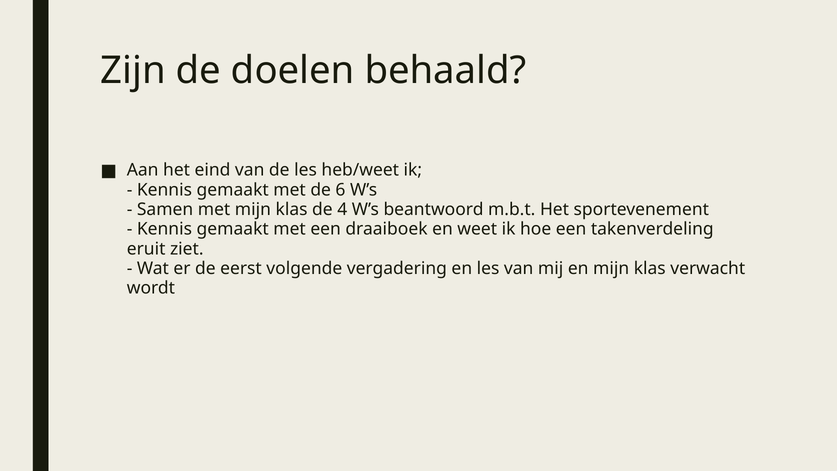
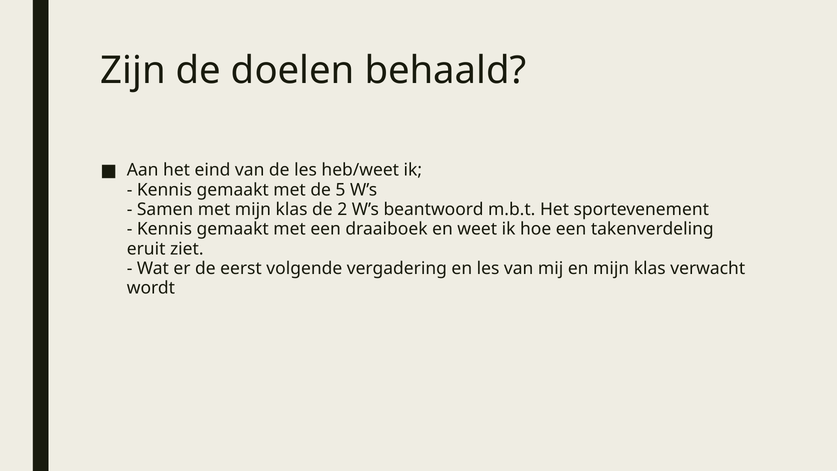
6: 6 -> 5 (340, 190)
4: 4 -> 2 (342, 209)
